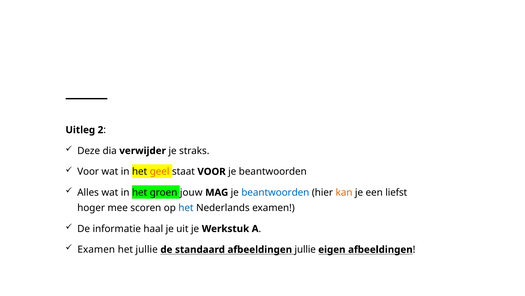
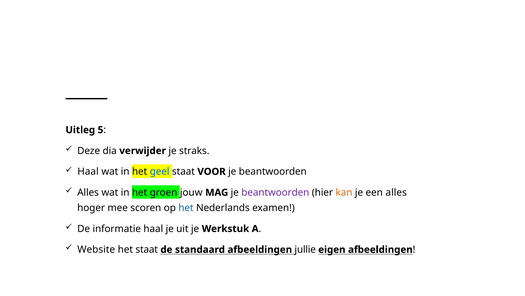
2: 2 -> 5 (100, 130)
Voor: Voor -> Haal (88, 171)
geel colour: orange -> blue (160, 171)
beantwoorden colour: blue -> purple (275, 192)
een liefst: liefst -> alles (396, 192)
Examen: Examen -> Website (96, 249)
het jullie: jullie -> staat (147, 249)
